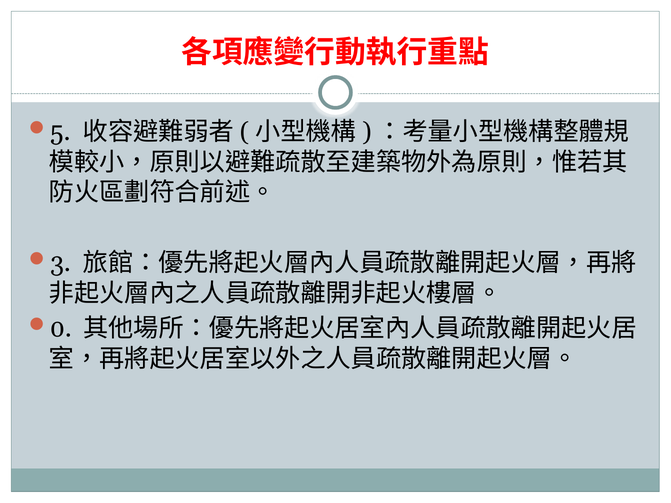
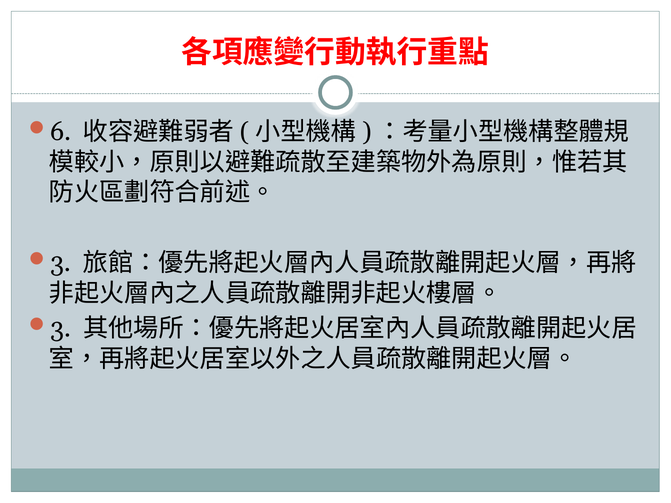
5: 5 -> 6 (61, 132)
0: 0 -> 3 (60, 329)
